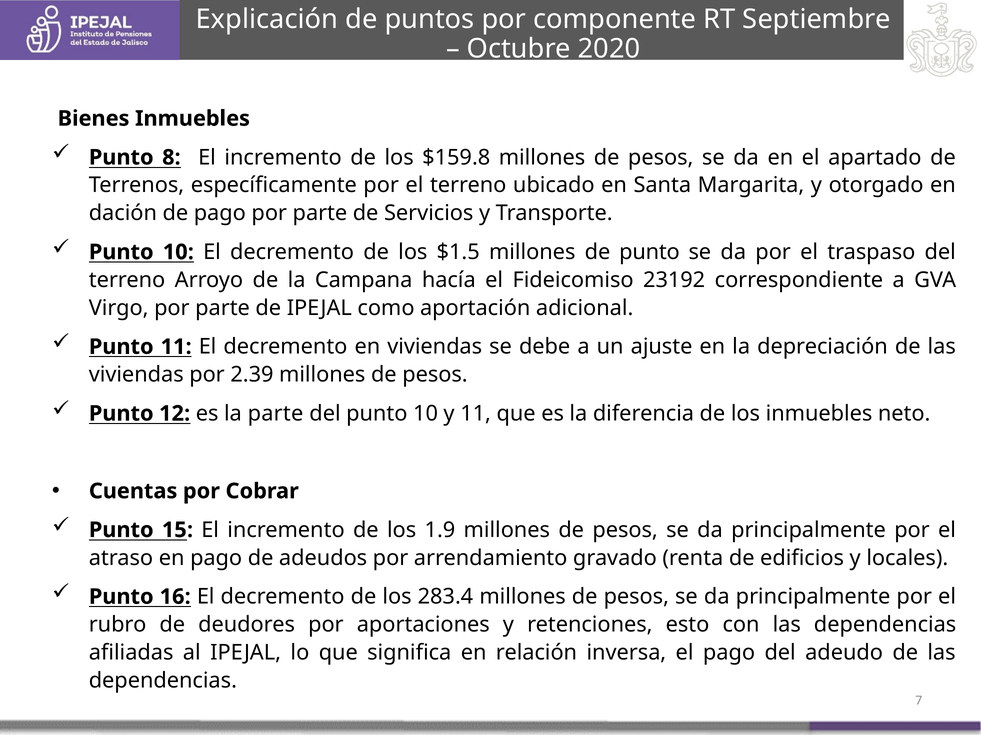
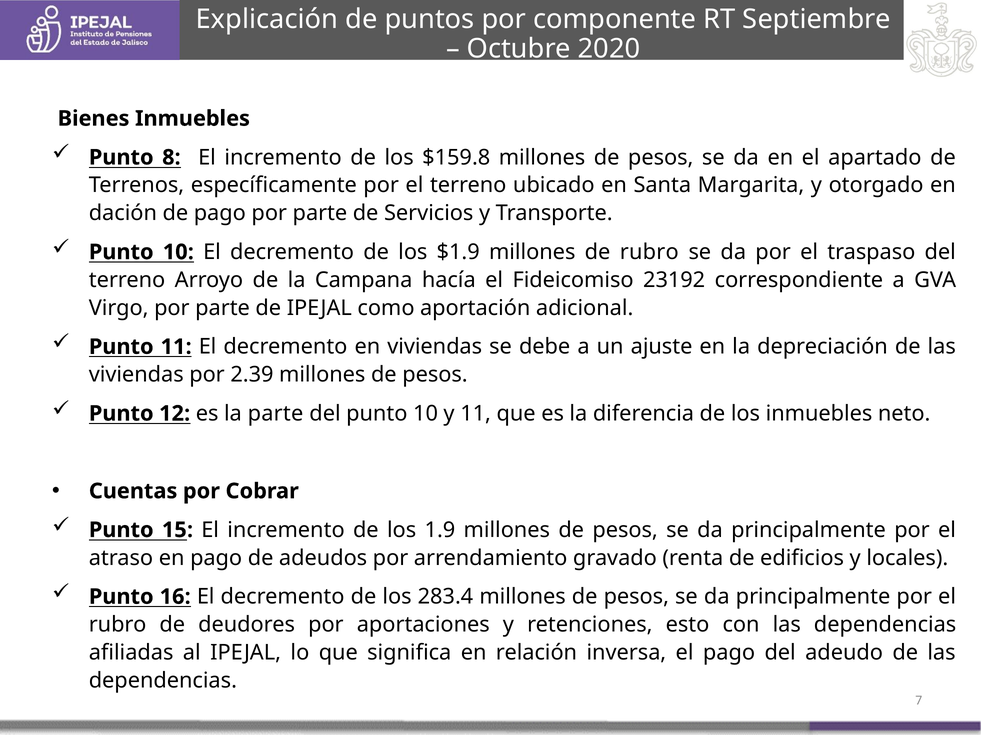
$1.5: $1.5 -> $1.9 (458, 252)
de punto: punto -> rubro (649, 252)
